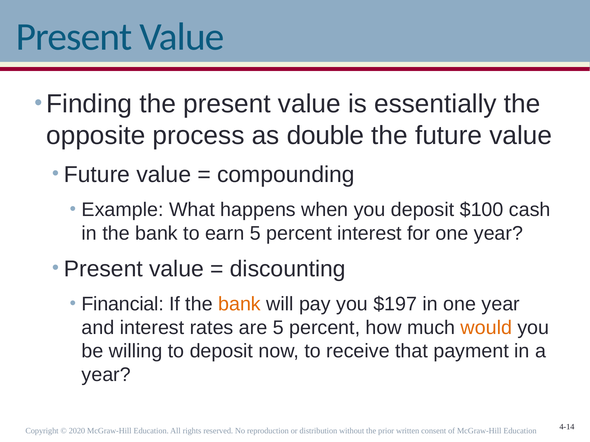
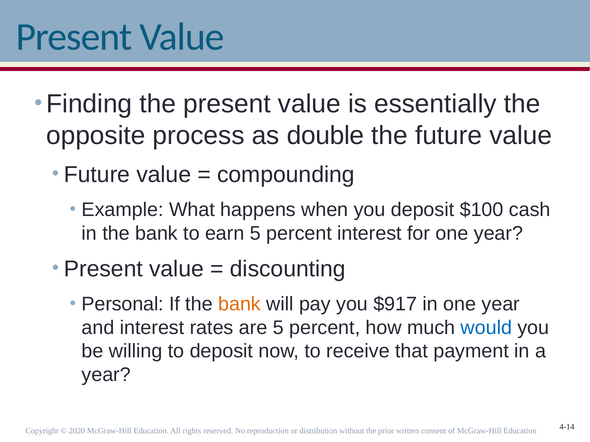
Financial: Financial -> Personal (123, 304)
$197: $197 -> $917 (395, 304)
would colour: orange -> blue (486, 328)
